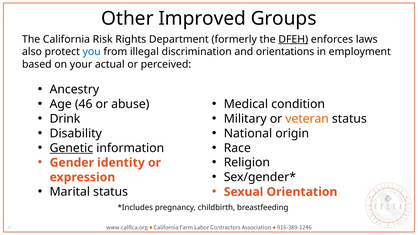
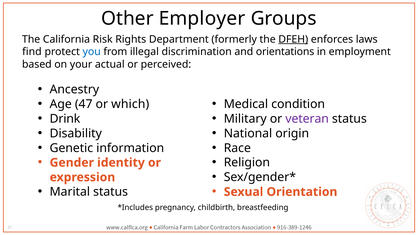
Improved: Improved -> Employer (202, 19)
also: also -> find (32, 52)
46: 46 -> 47 (84, 104)
abuse: abuse -> which (130, 104)
veteran colour: orange -> purple (307, 119)
Genetic underline: present -> none (71, 148)
